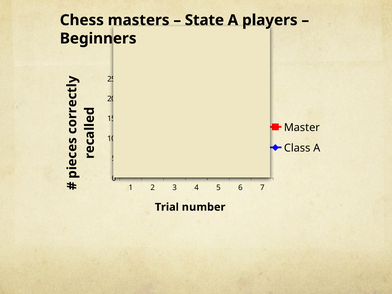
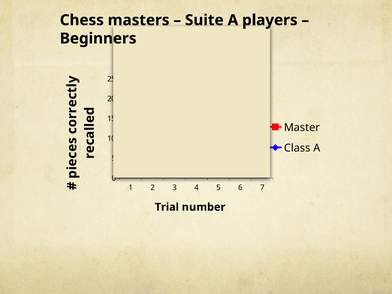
State: State -> Suite (204, 20)
